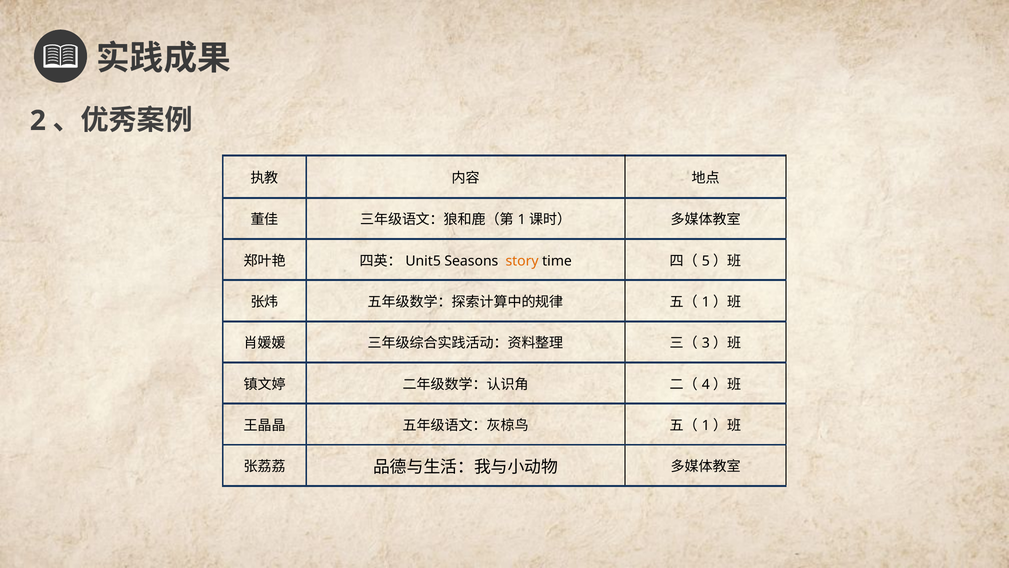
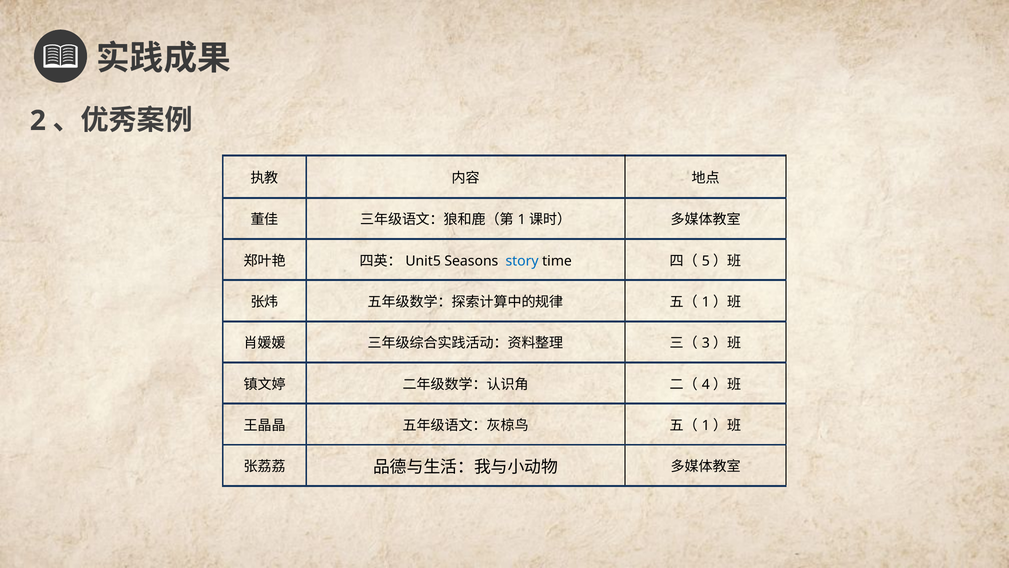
story colour: orange -> blue (522, 261)
